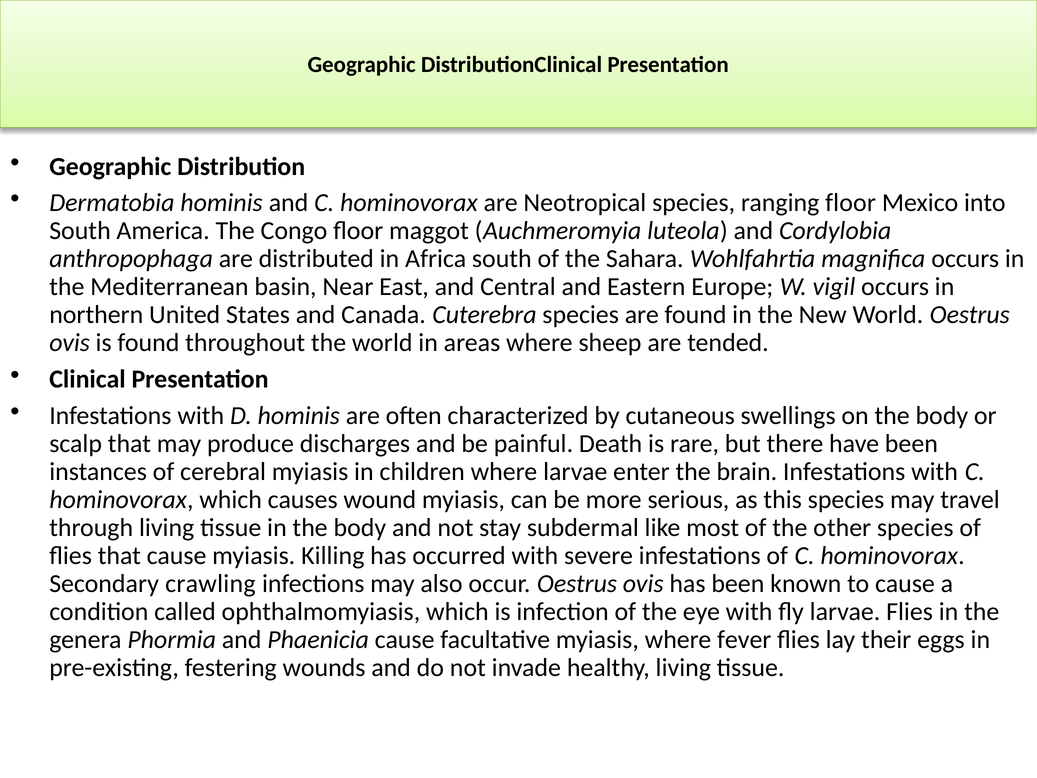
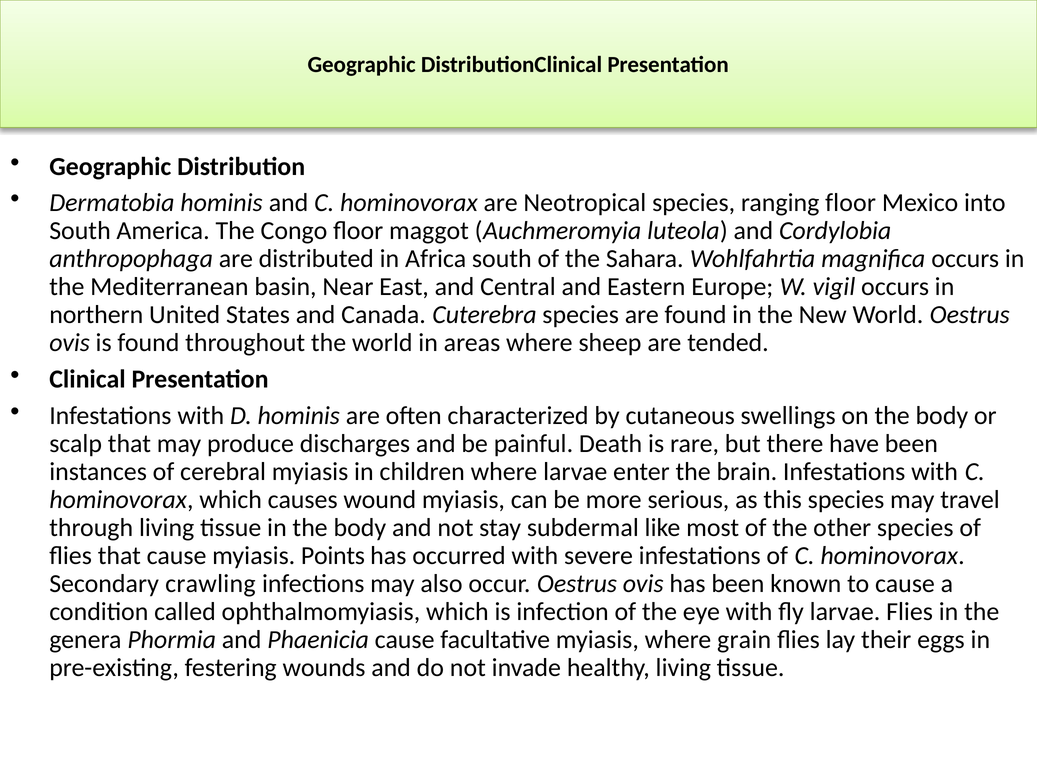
Killing: Killing -> Points (333, 555)
fever: fever -> grain (744, 639)
